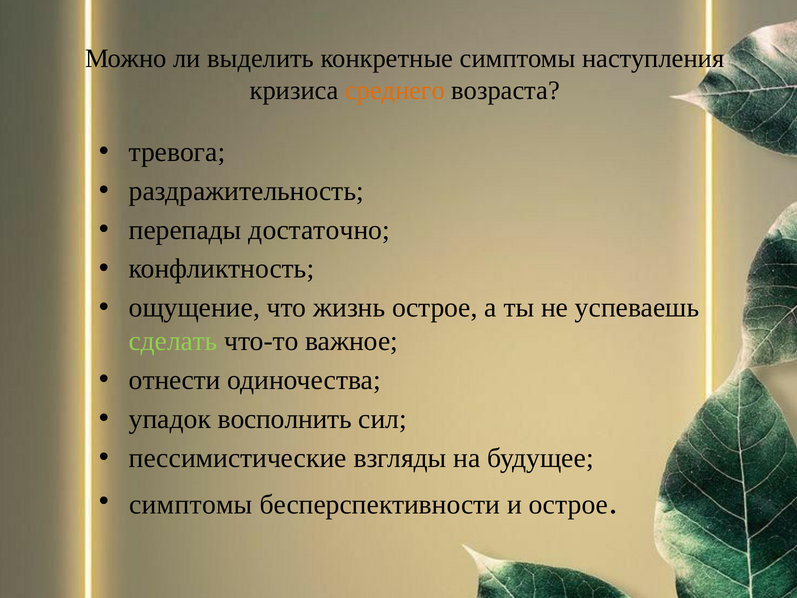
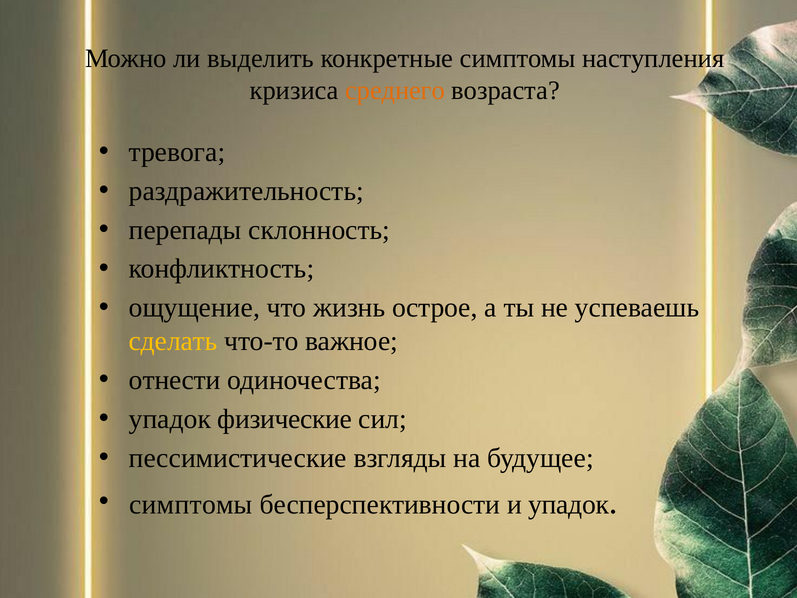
достаточно: достаточно -> склонность (319, 230)
сделать colour: light green -> yellow (173, 341)
восполнить: восполнить -> физические (285, 419)
и острое: острое -> упадок (569, 505)
